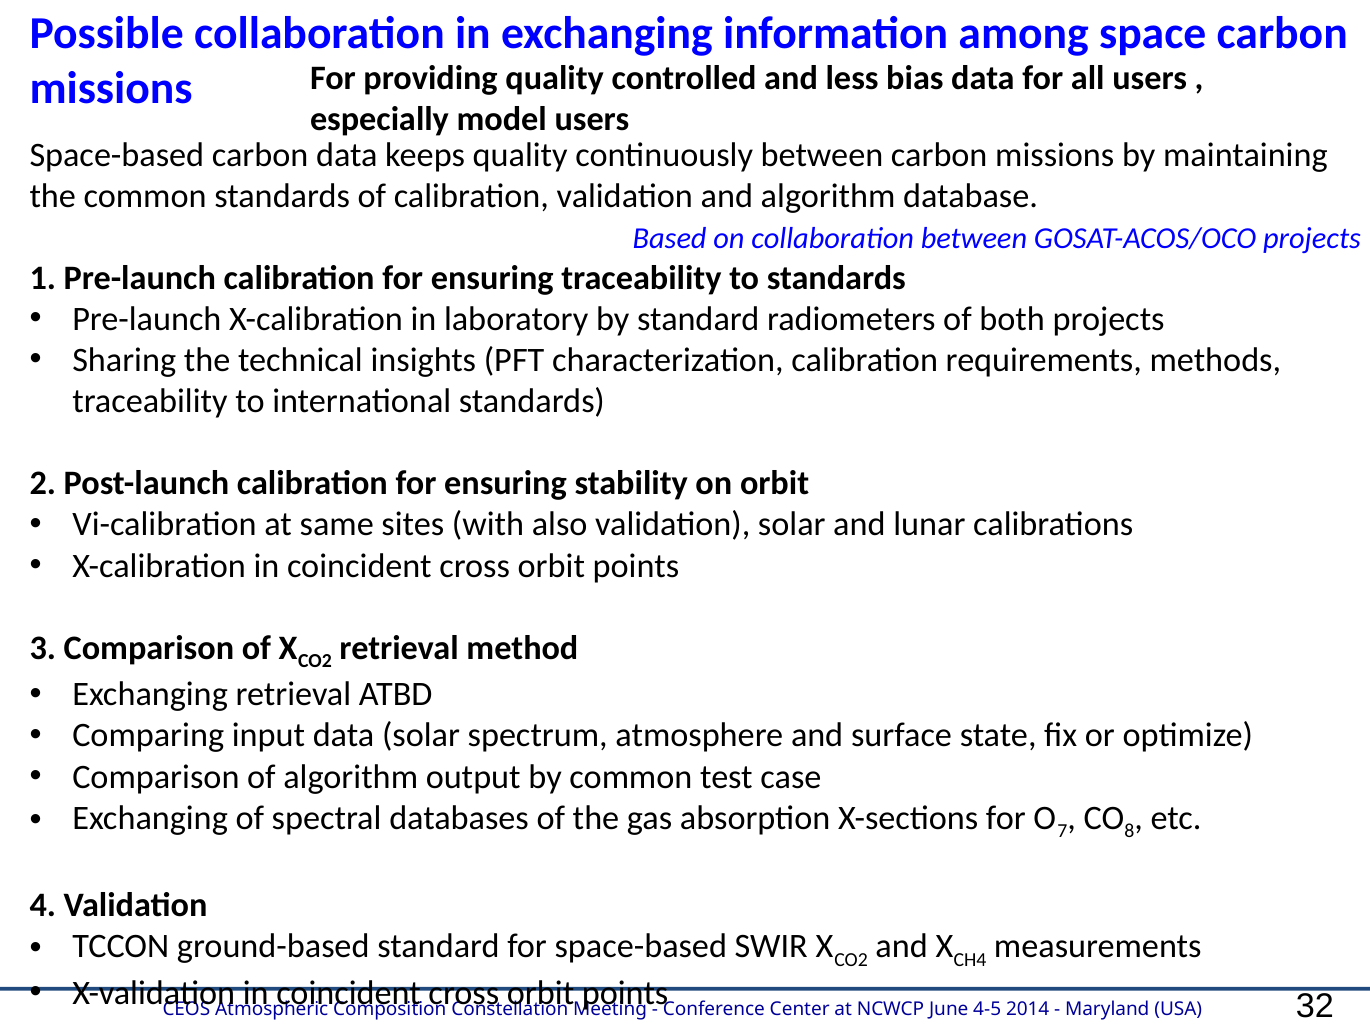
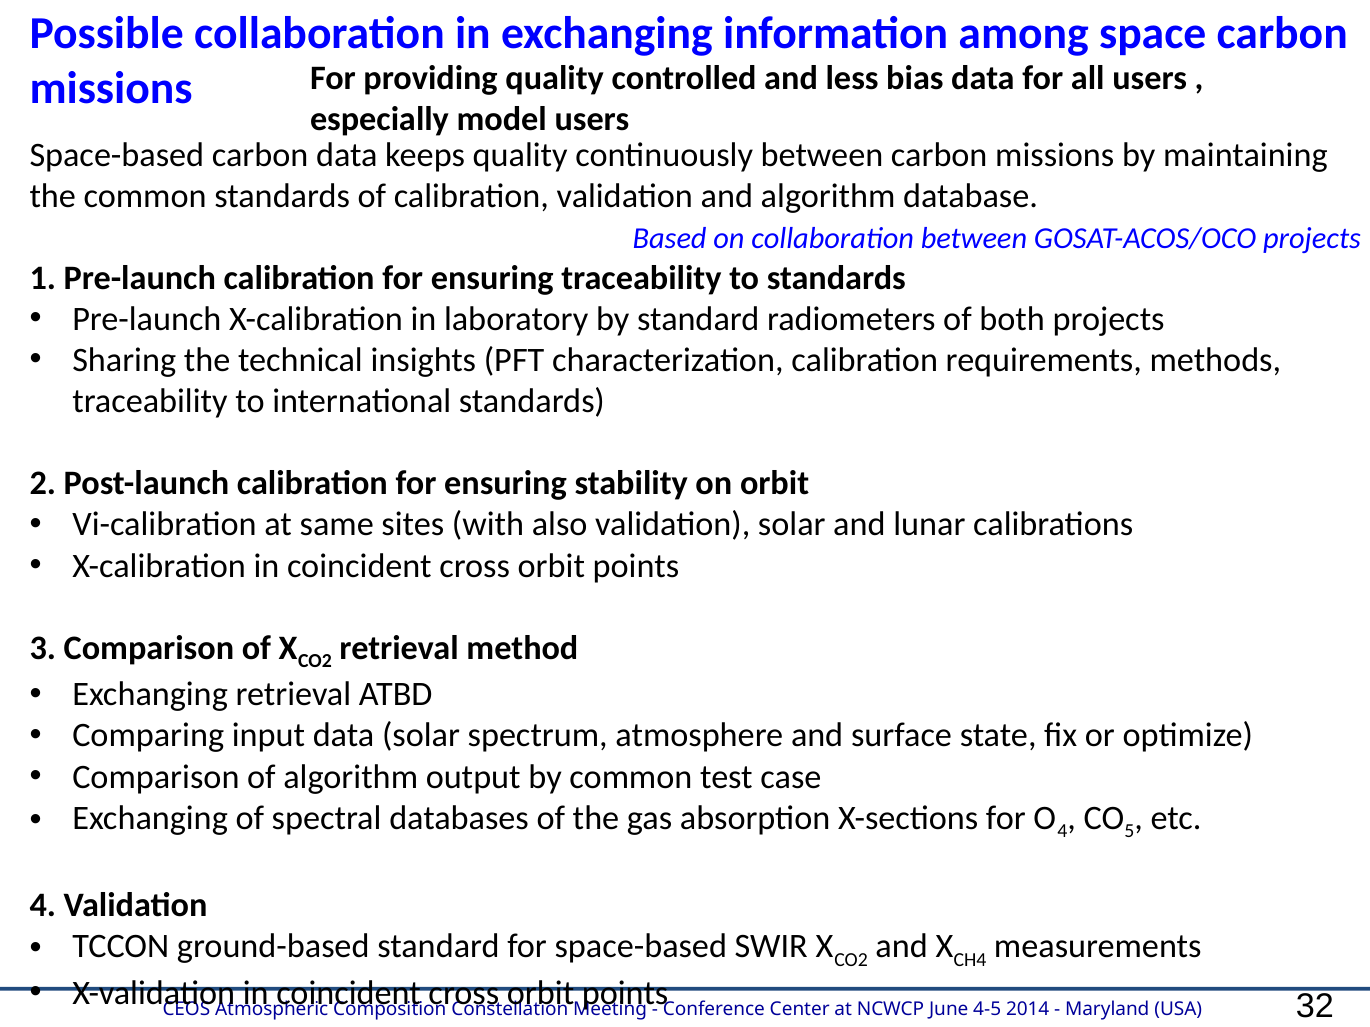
7: 7 -> 4 (1062, 832)
8: 8 -> 5 (1129, 832)
